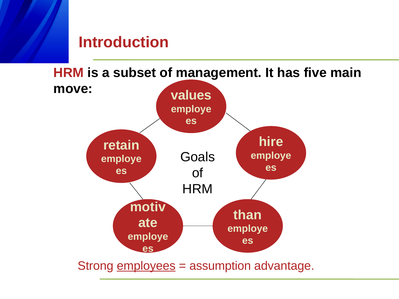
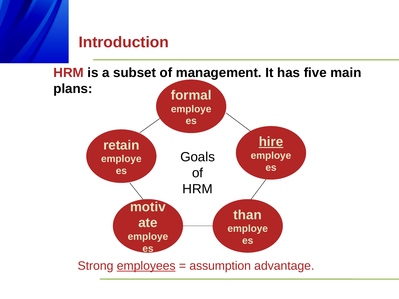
move: move -> plans (73, 89)
values: values -> formal (191, 95)
hire underline: none -> present (271, 142)
